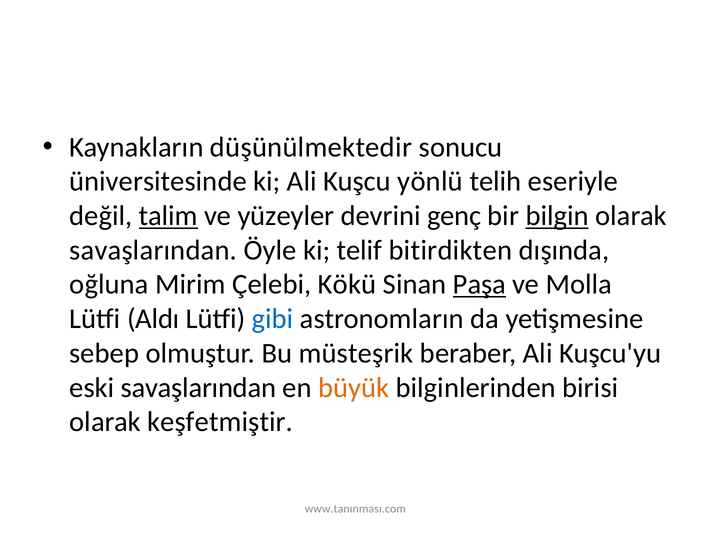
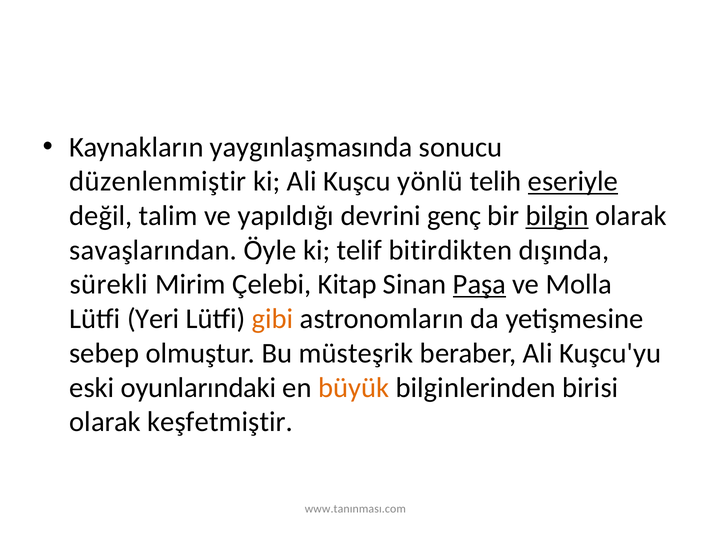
düşünülmektedir: düşünülmektedir -> yaygınlaşmasında (311, 147)
üniversitesinde: üniversitesinde -> düzenlenmiştir (158, 182)
eseriyle underline: none -> present (573, 182)
talim underline: present -> none (168, 216)
yüzeyler: yüzeyler -> yapıldığı (286, 216)
oğluna: oğluna -> sürekli (109, 285)
Kökü: Kökü -> Kitap (347, 285)
Aldı: Aldı -> Yeri (153, 319)
gibi colour: blue -> orange (273, 319)
eski savaşlarından: savaşlarından -> oyunlarındaki (198, 388)
